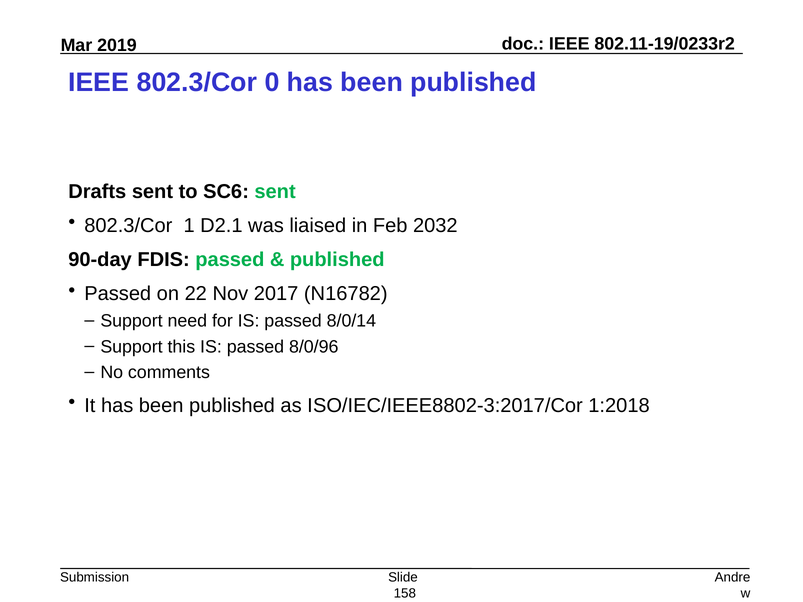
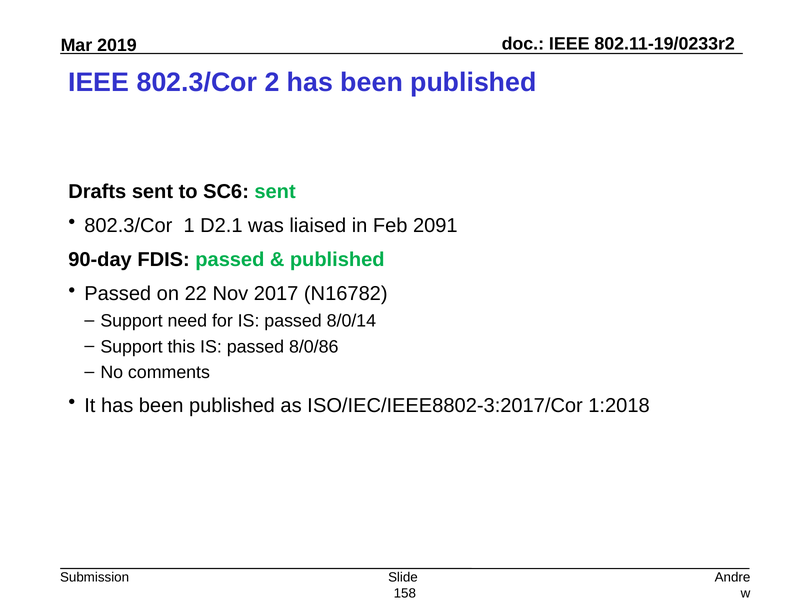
0: 0 -> 2 (272, 82)
2032: 2032 -> 2091 (435, 226)
8/0/96: 8/0/96 -> 8/0/86 (314, 347)
